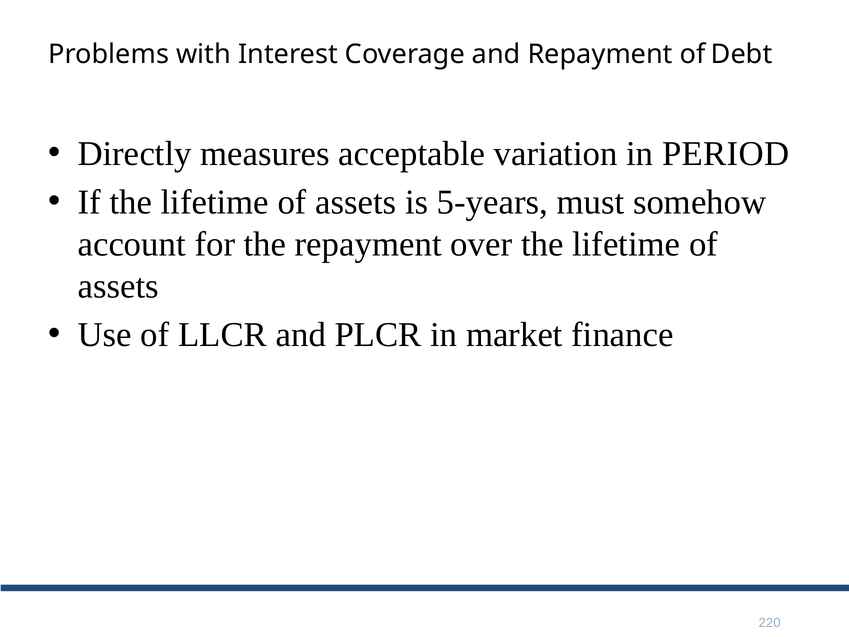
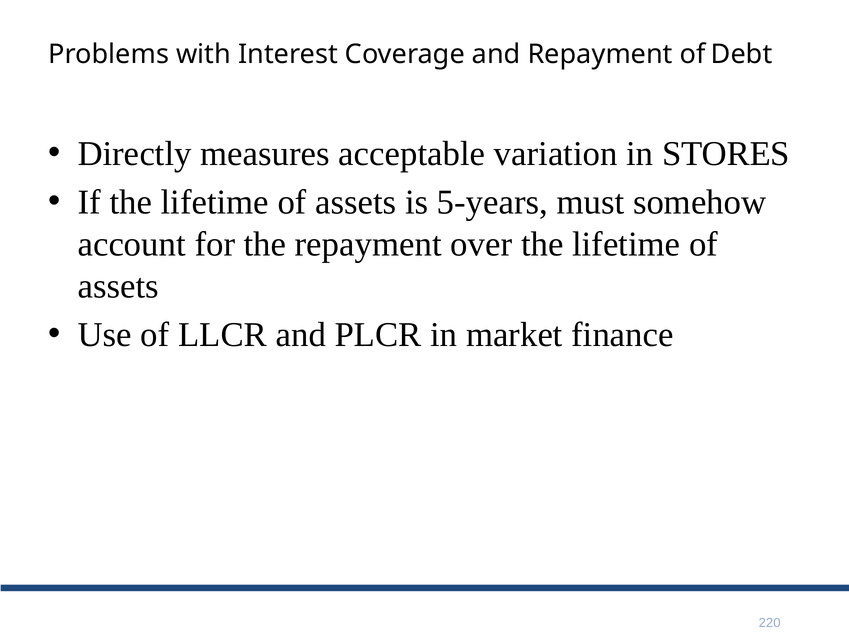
PERIOD: PERIOD -> STORES (726, 154)
